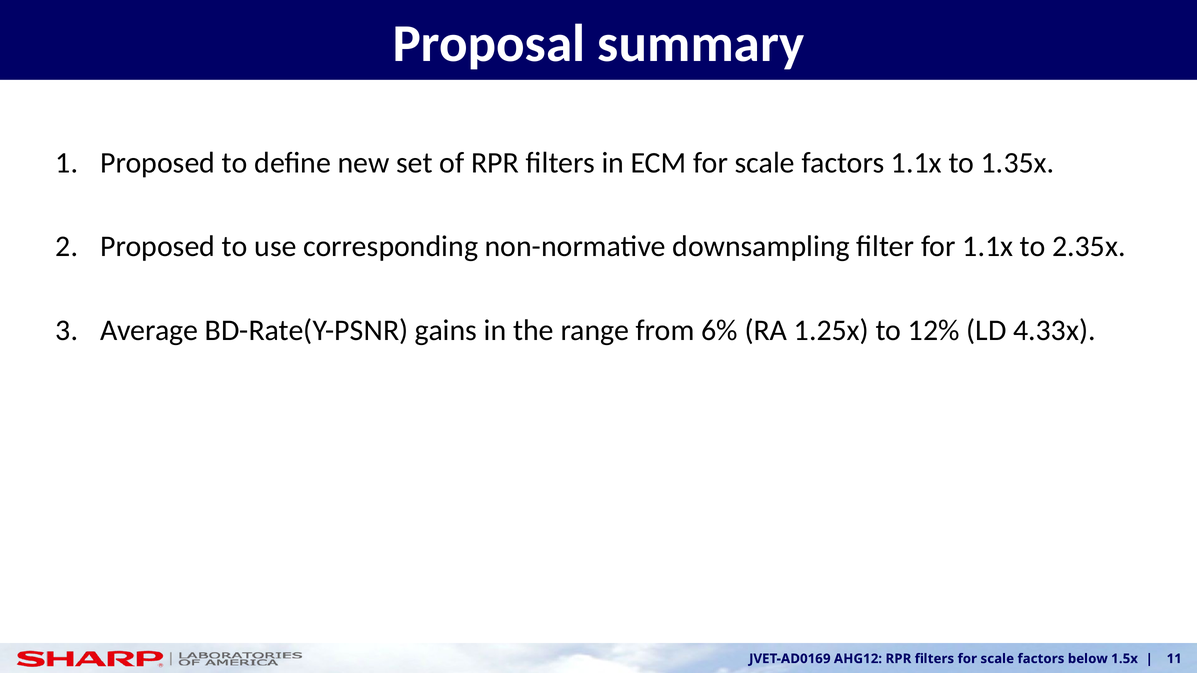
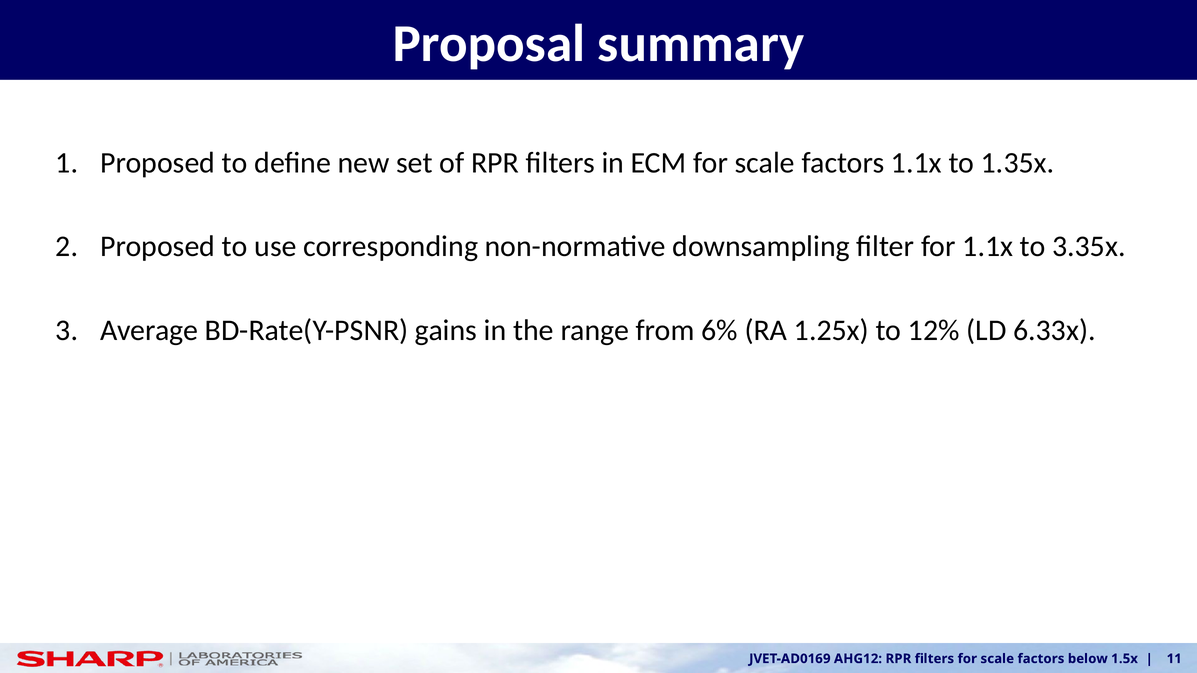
2.35x: 2.35x -> 3.35x (1089, 247)
4.33x: 4.33x -> 6.33x (1054, 330)
